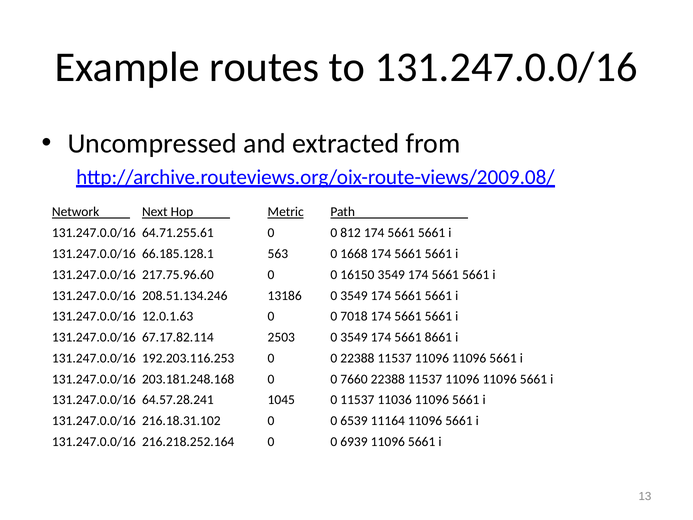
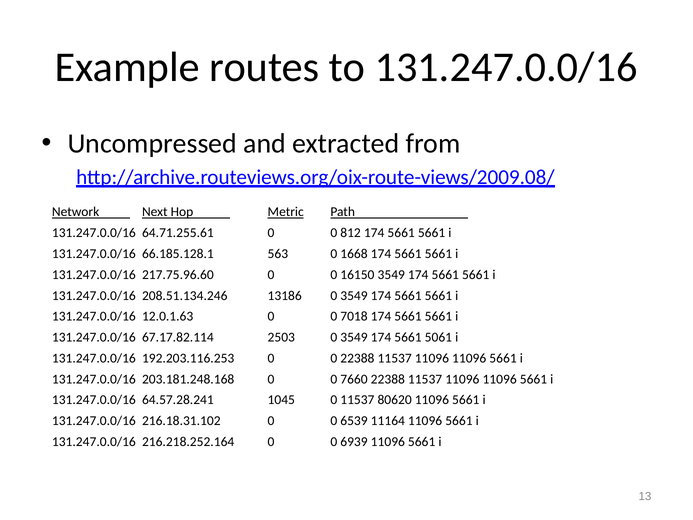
8661: 8661 -> 5061 (438, 337)
11036: 11036 -> 80620 (395, 400)
